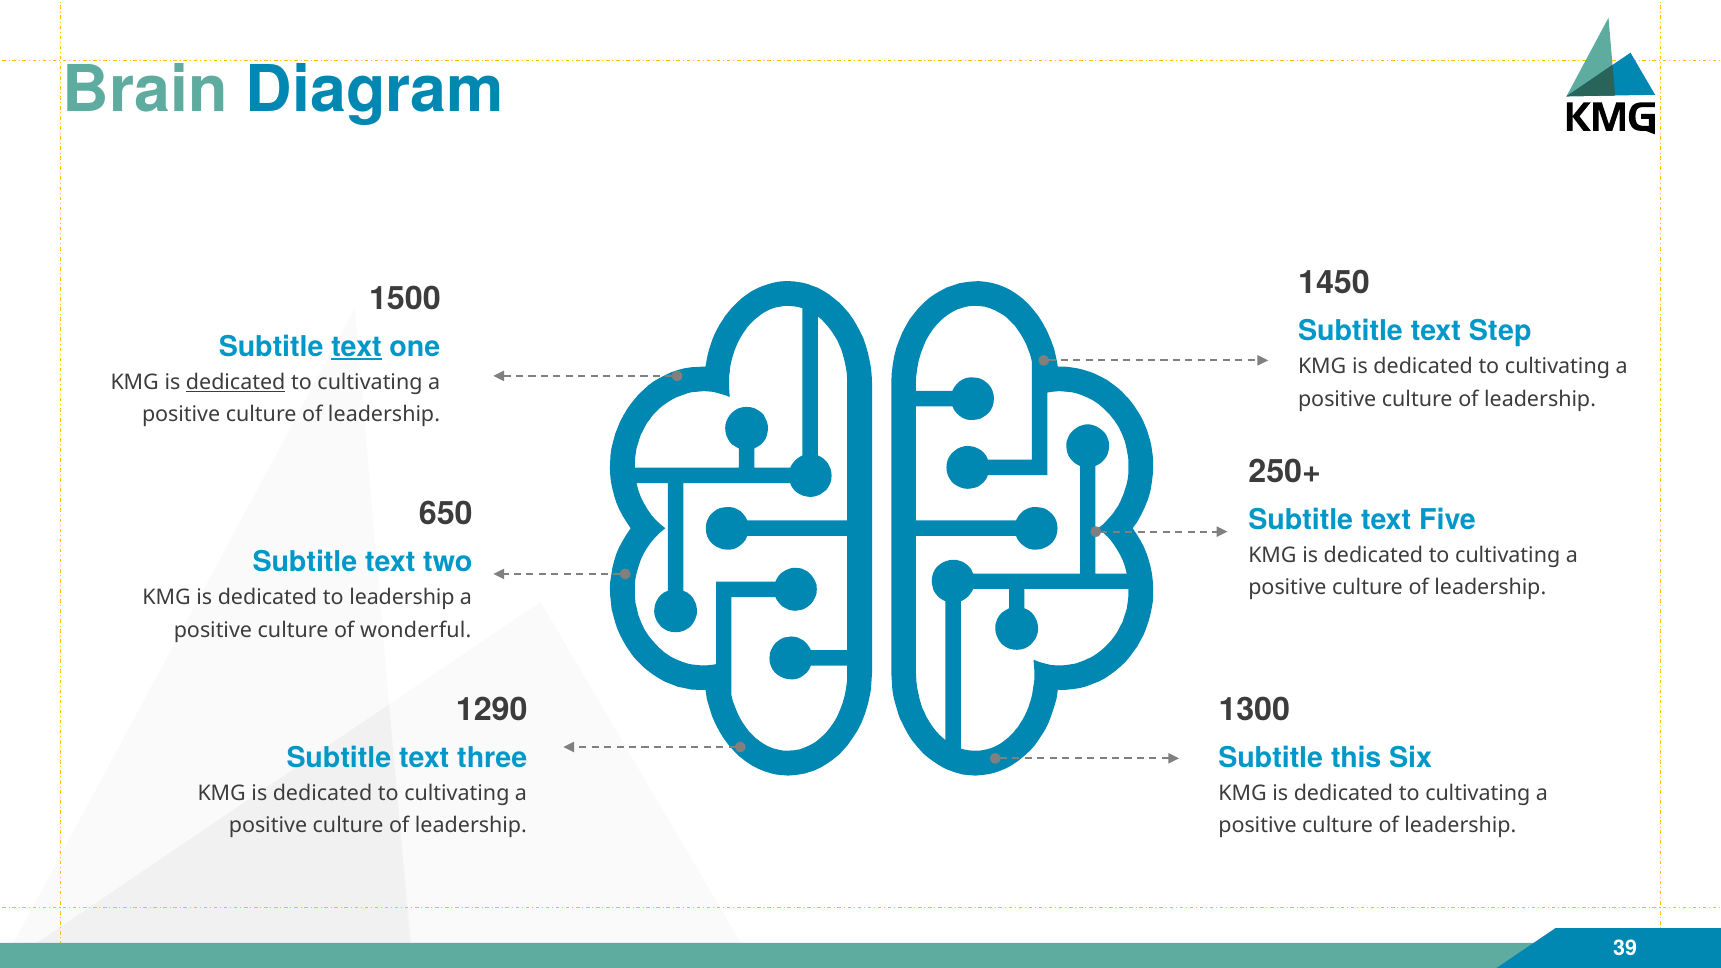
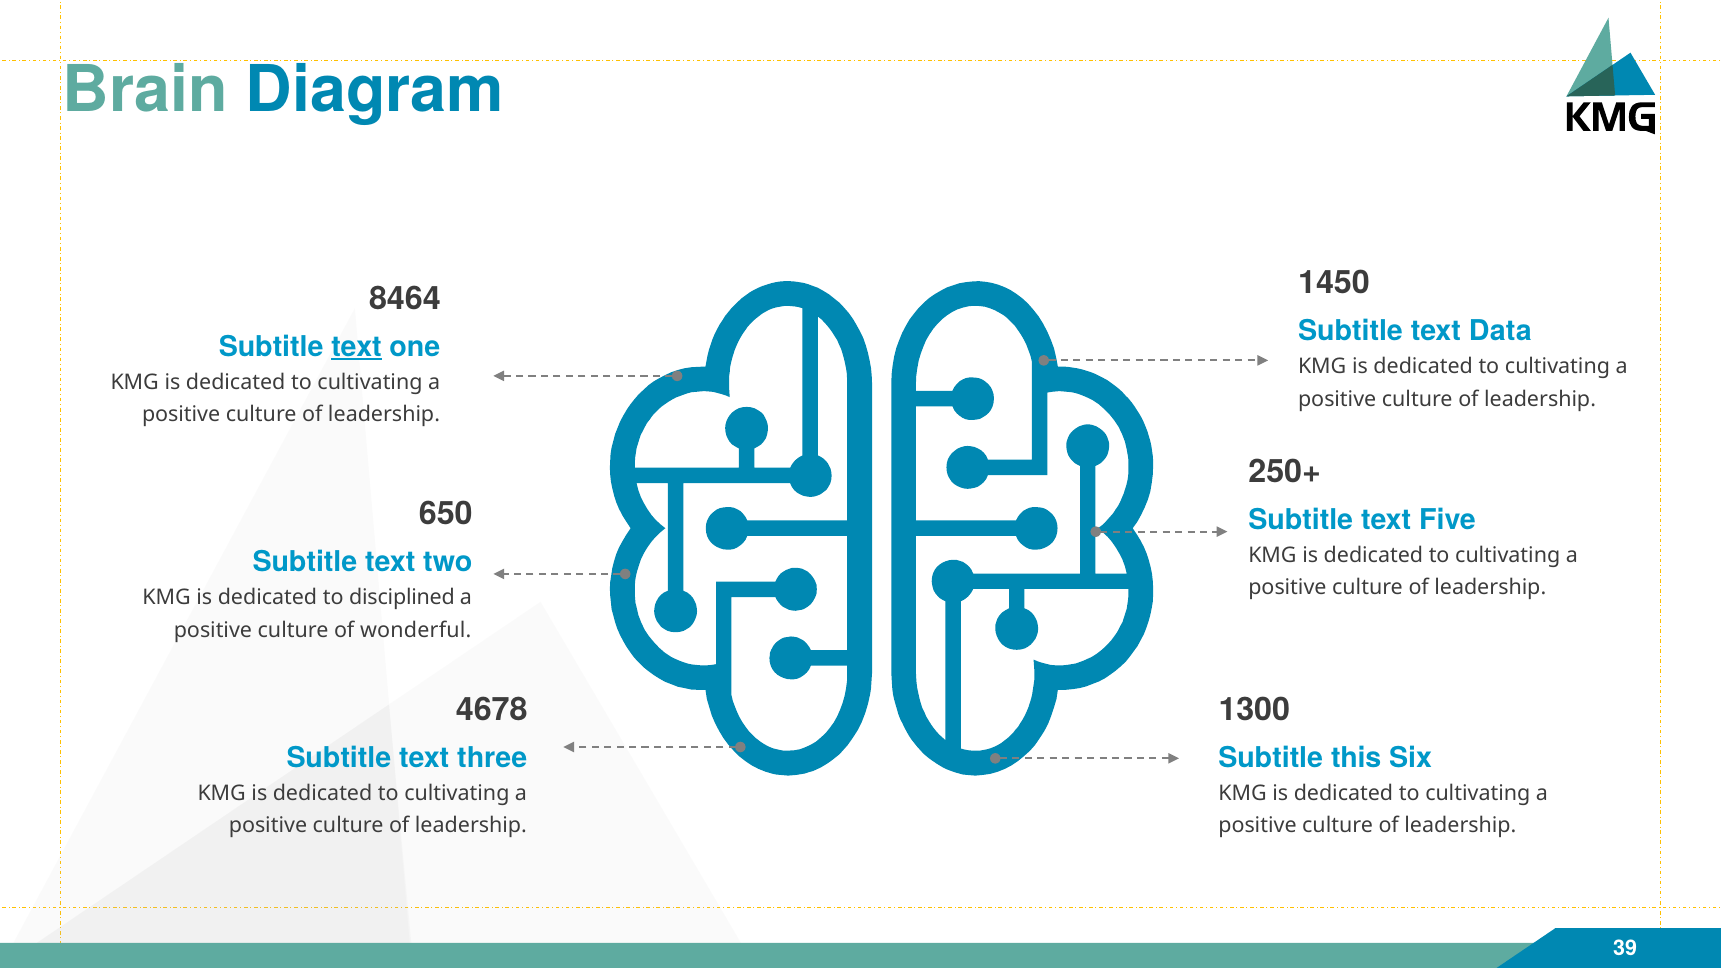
1500: 1500 -> 8464 (405, 299)
Step: Step -> Data (1500, 331)
dedicated underline: present -> none (236, 382)
to leadership: leadership -> disciplined (402, 598)
1290: 1290 -> 4678 (492, 710)
